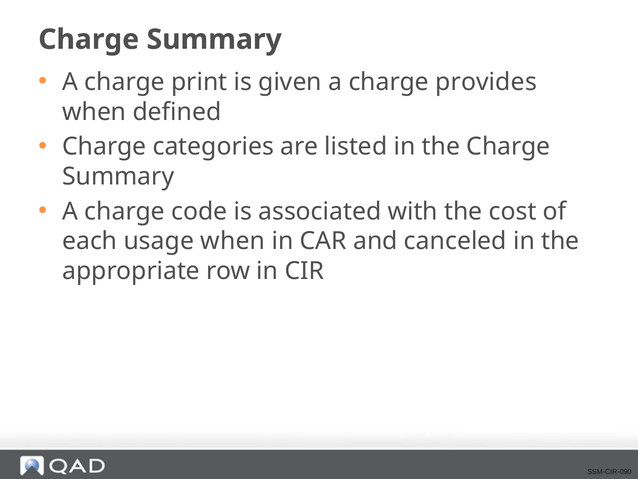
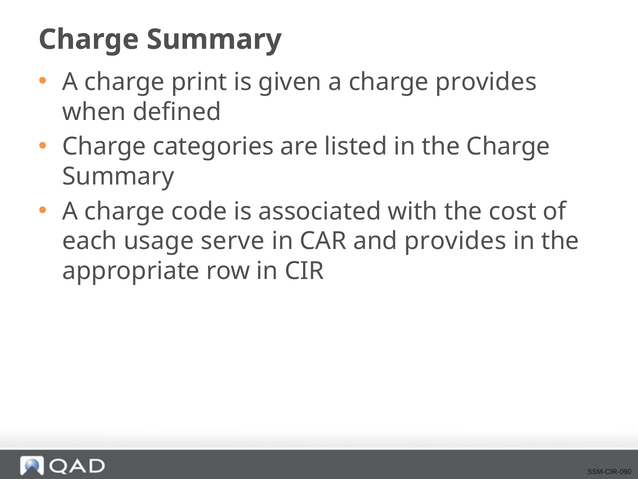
usage when: when -> serve (233, 241)
and canceled: canceled -> provides (455, 241)
